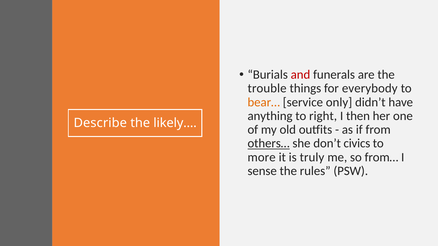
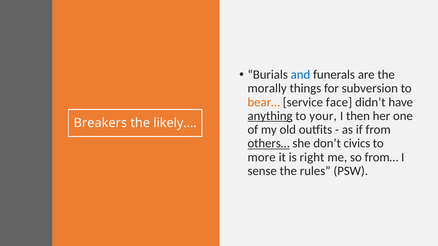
and colour: red -> blue (300, 75)
trouble: trouble -> morally (267, 89)
everybody: everybody -> subversion (370, 89)
only: only -> face (339, 102)
anything underline: none -> present (270, 116)
right: right -> your (323, 116)
Describe: Describe -> Breakers (100, 123)
truly: truly -> right (312, 157)
